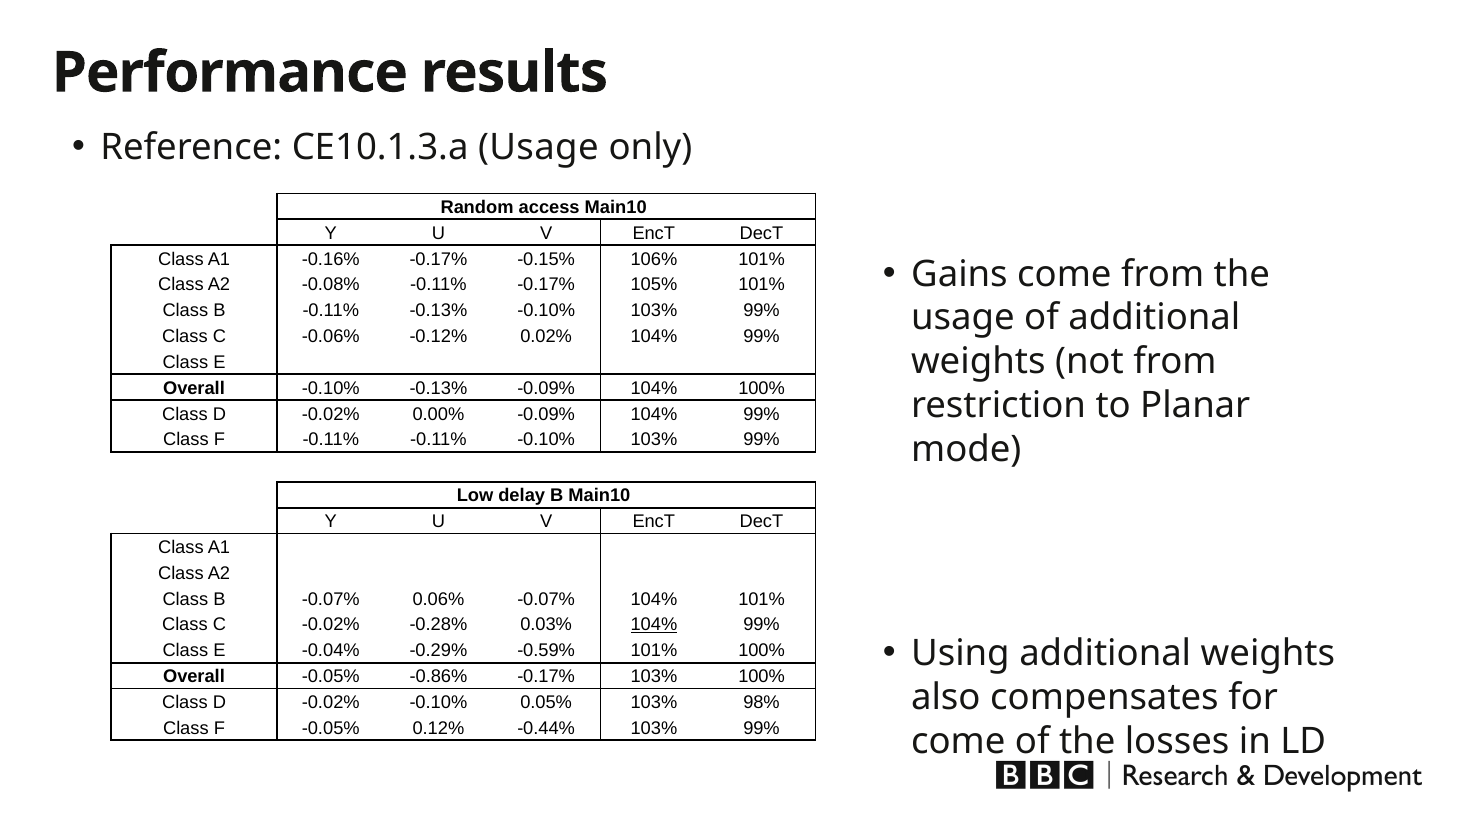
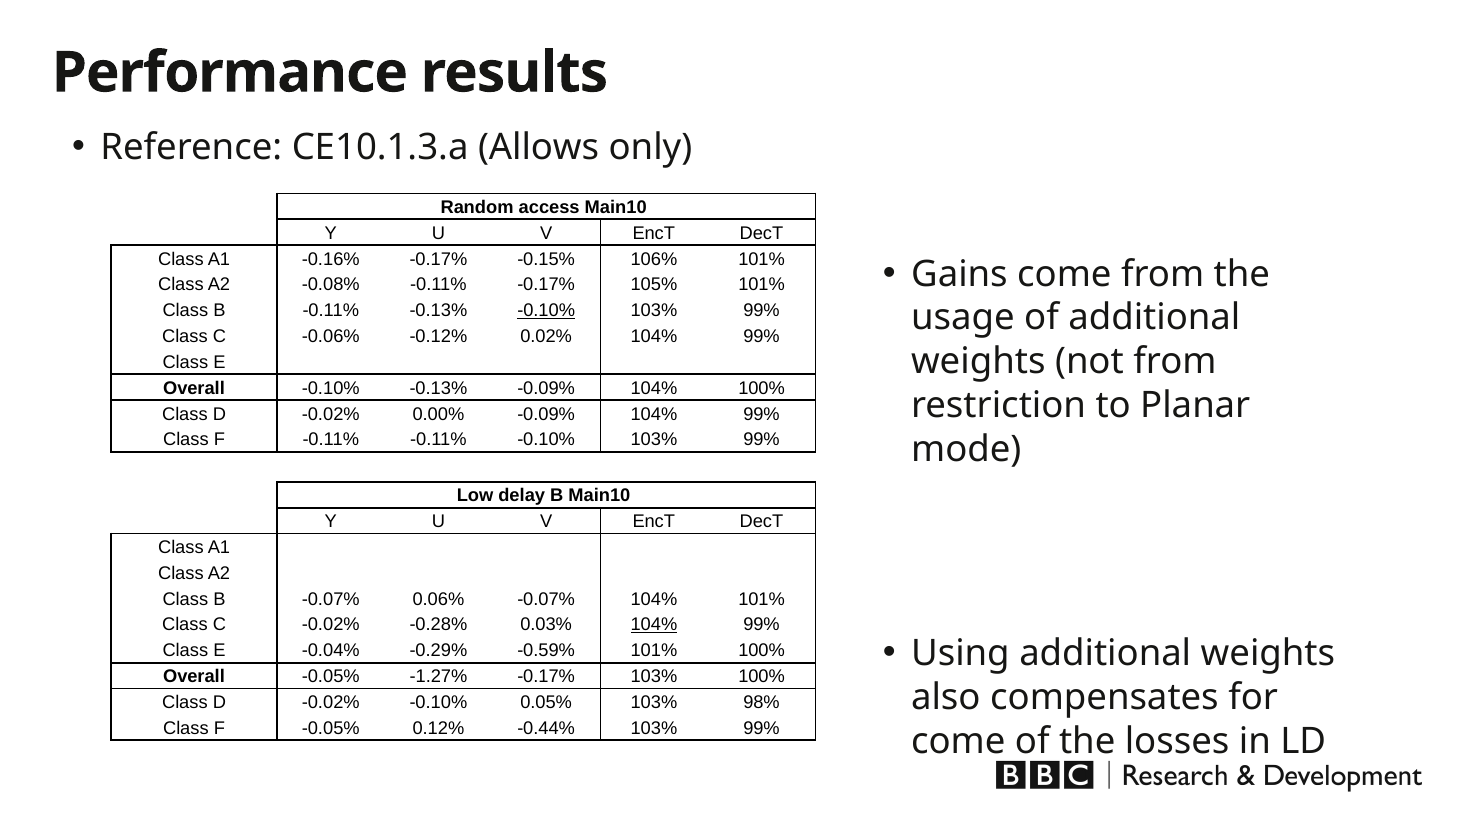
CE10.1.3.a Usage: Usage -> Allows (539, 148)
-0.10% underline: none -> present (546, 311)
-0.86%: -0.86% -> -1.27% (438, 677)
